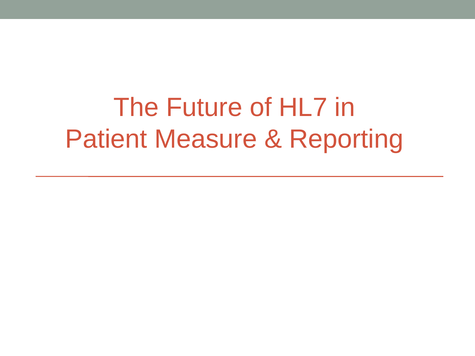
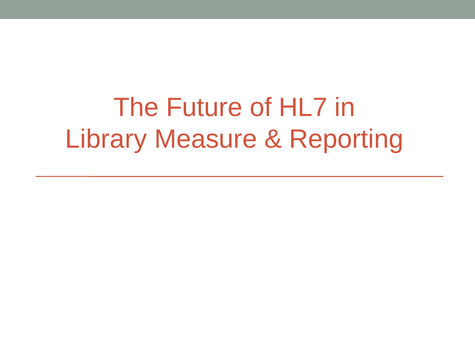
Patient: Patient -> Library (106, 139)
